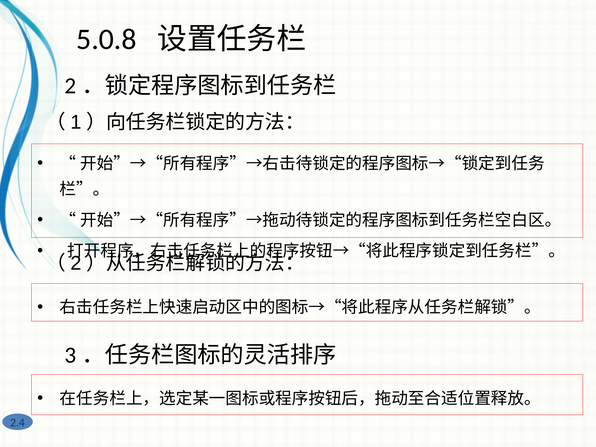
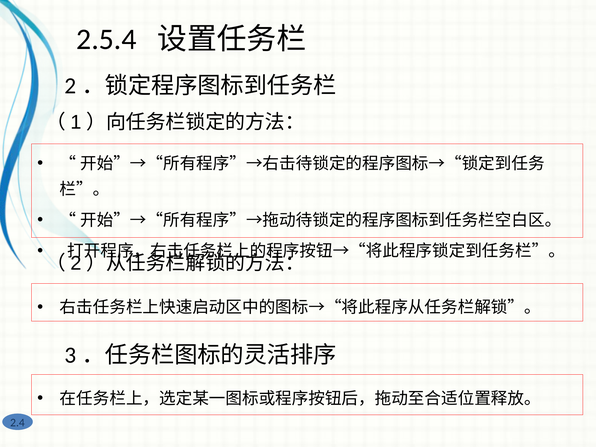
5.0.8: 5.0.8 -> 2.5.4 (106, 39)
